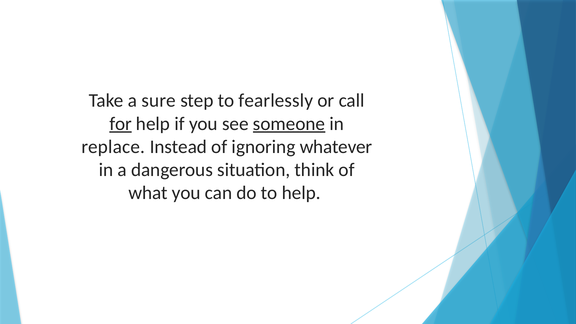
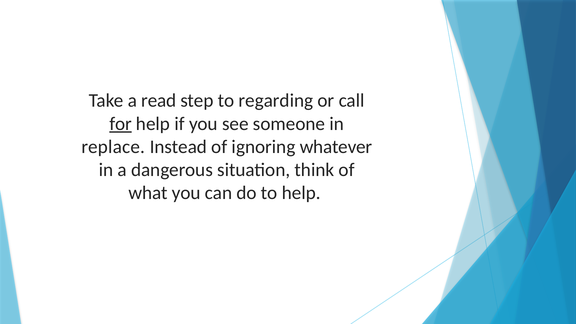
sure: sure -> read (159, 101)
fearlessly: fearlessly -> regarding (276, 101)
someone underline: present -> none (289, 124)
